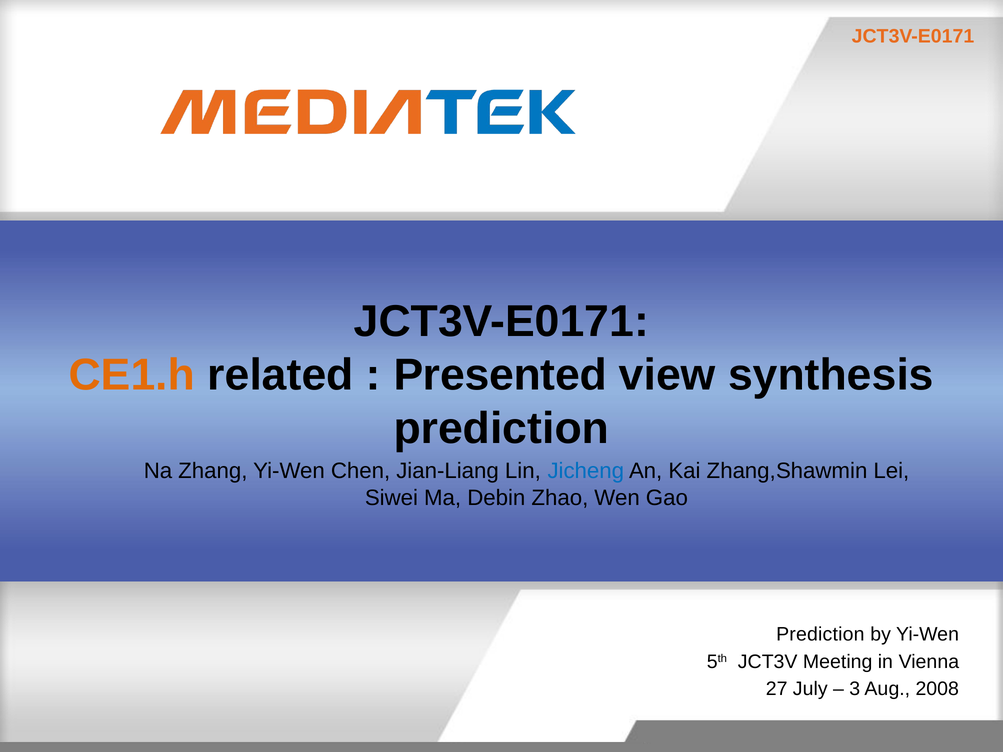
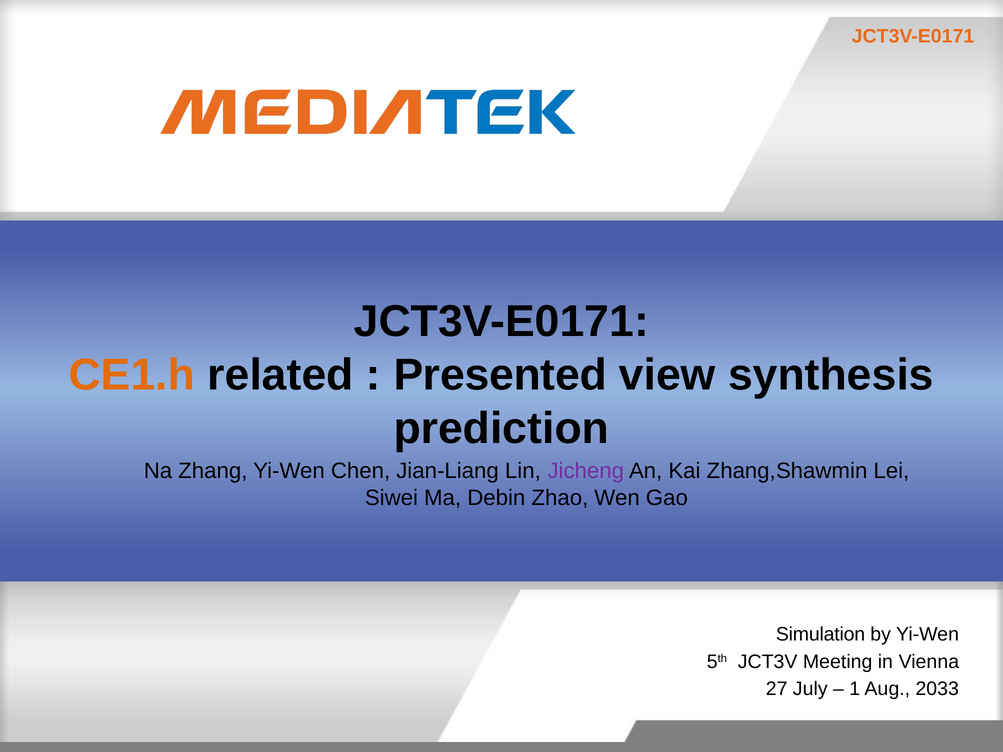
Jicheng colour: blue -> purple (586, 471)
Prediction: Prediction -> Simulation (821, 635)
3: 3 -> 1 (855, 689)
2008: 2008 -> 2033 (937, 689)
